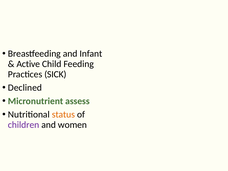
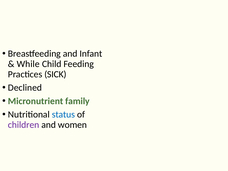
Active: Active -> While (28, 64)
assess: assess -> family (77, 101)
status colour: orange -> blue (63, 115)
